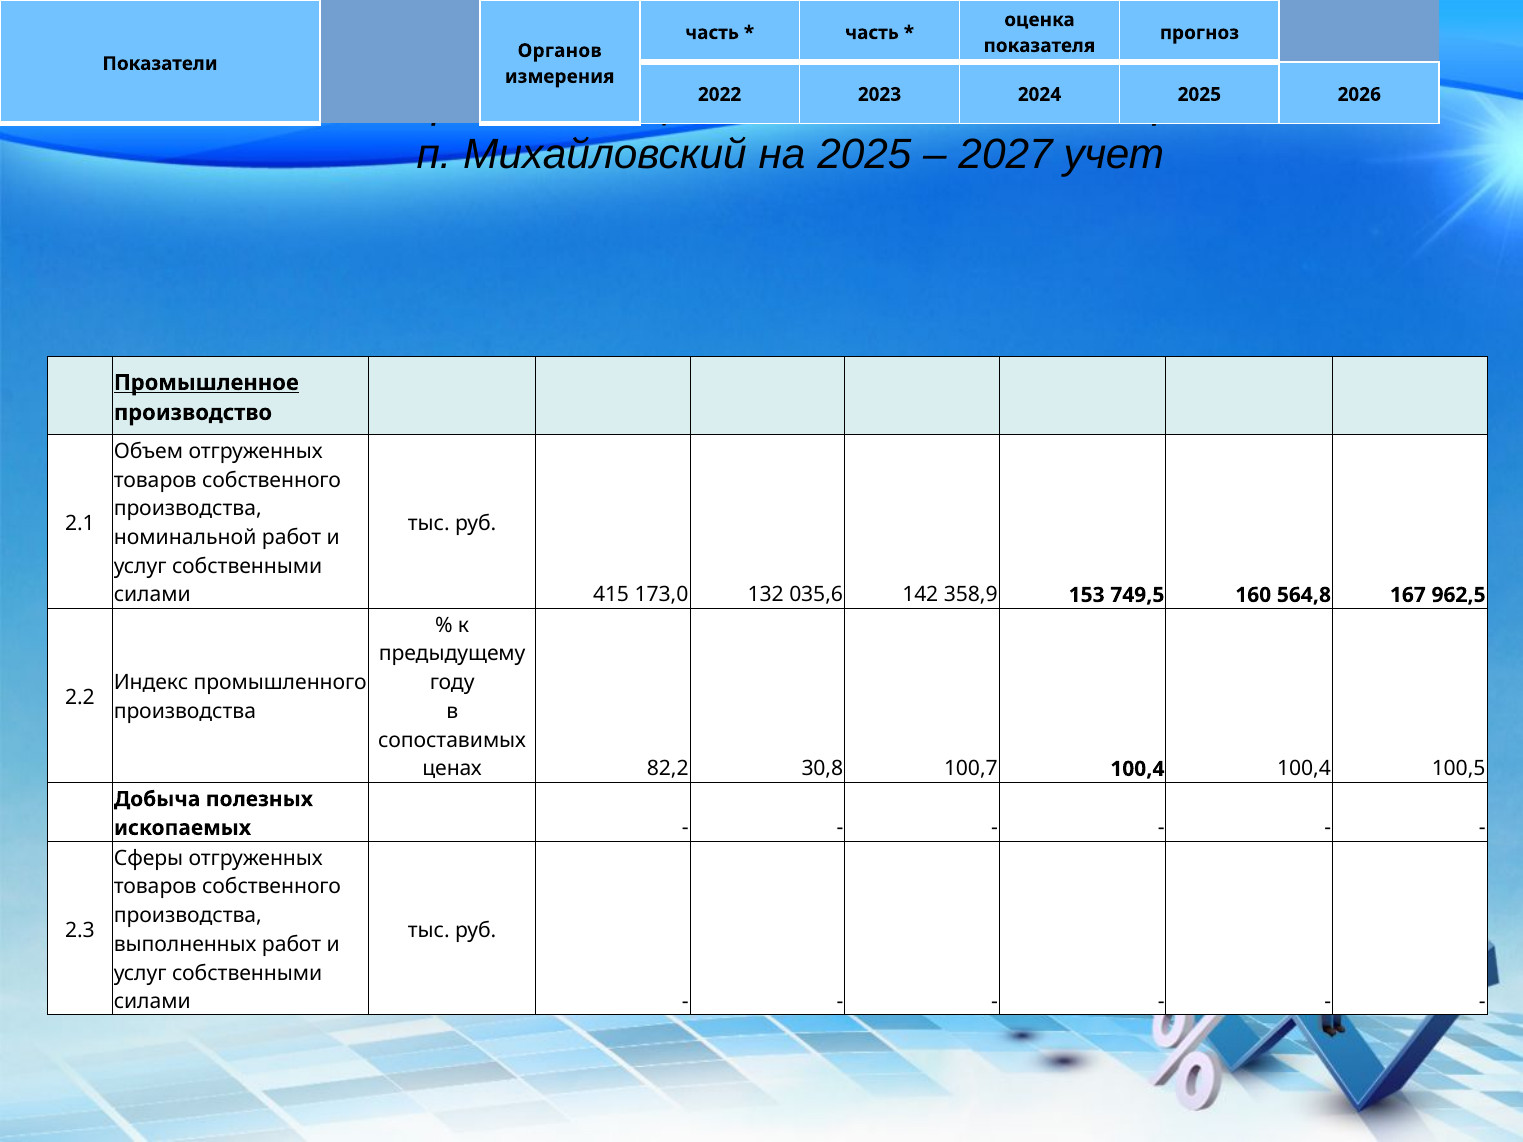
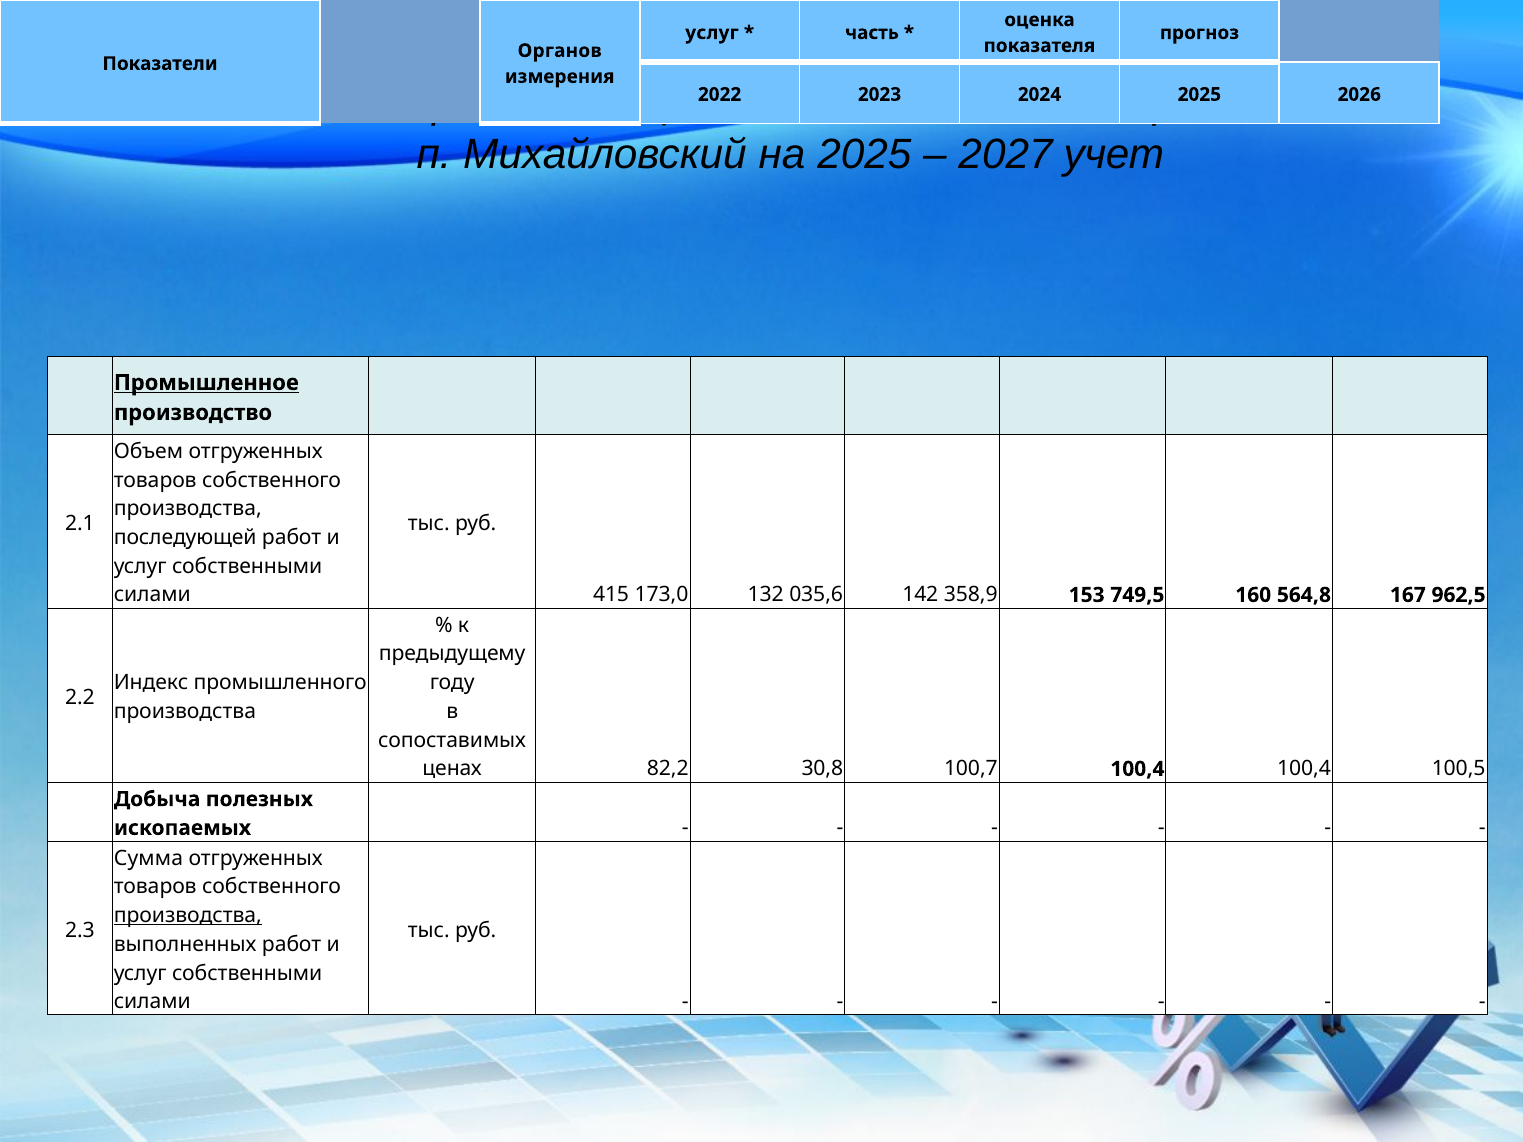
часть: часть -> услуг (712, 33)
номинальной: номинальной -> последующей (185, 538)
Сферы: Сферы -> Сумма (148, 858)
производства underline: none -> present (188, 916)
